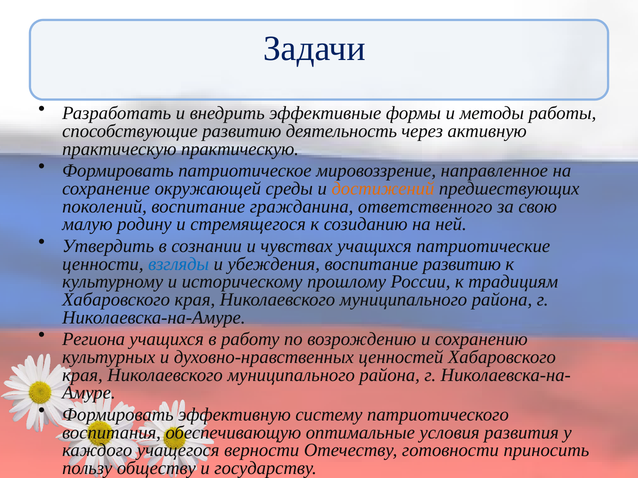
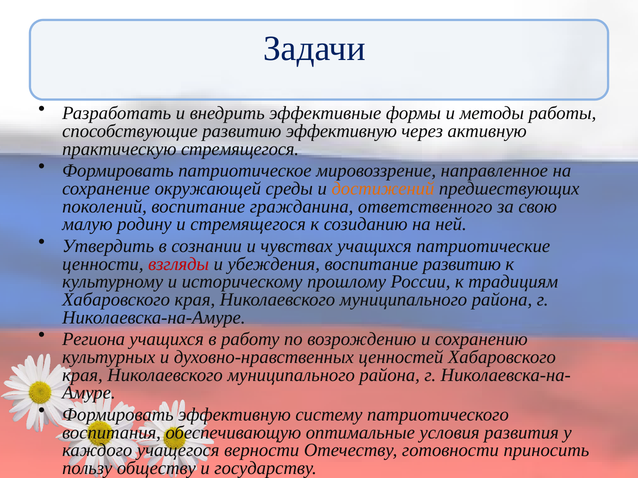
развитию деятельность: деятельность -> эффективную (341, 131)
практическую практическую: практическую -> стремящегося (240, 149)
взгляды colour: blue -> red (179, 264)
